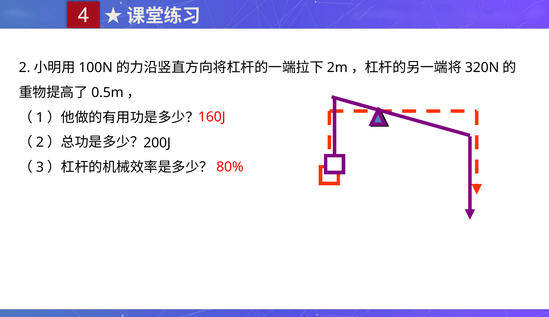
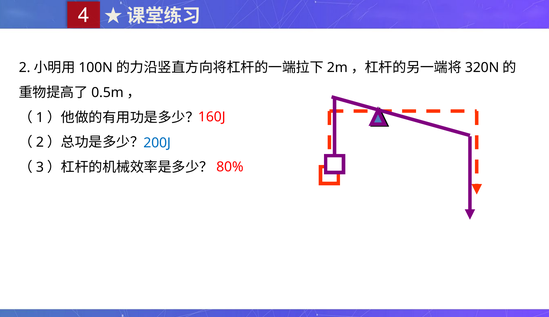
200J colour: black -> blue (157, 143)
